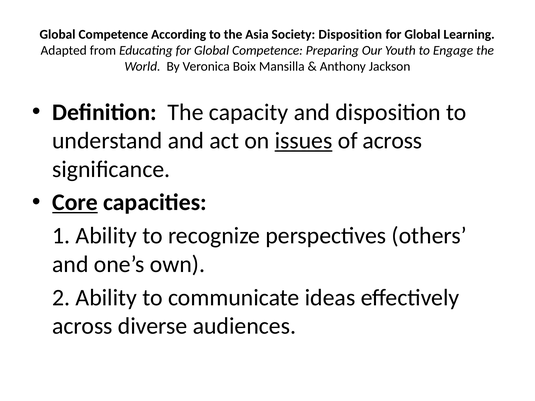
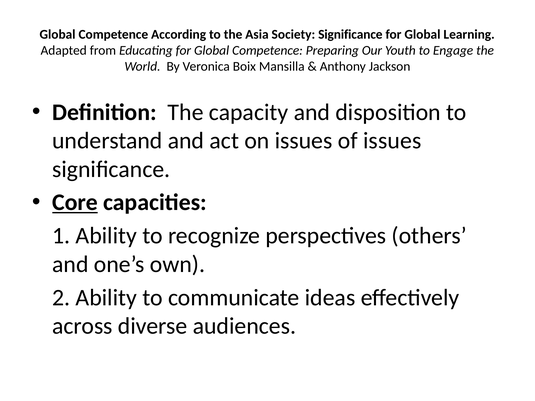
Society Disposition: Disposition -> Significance (350, 34)
issues underline: present -> none (304, 141)
of across: across -> issues (392, 141)
